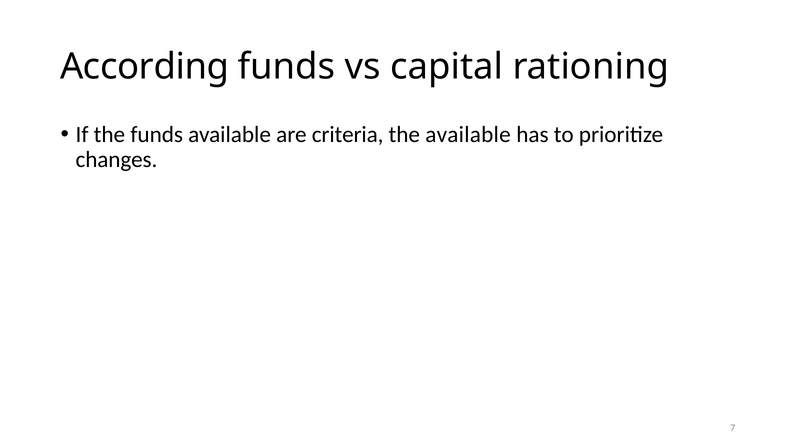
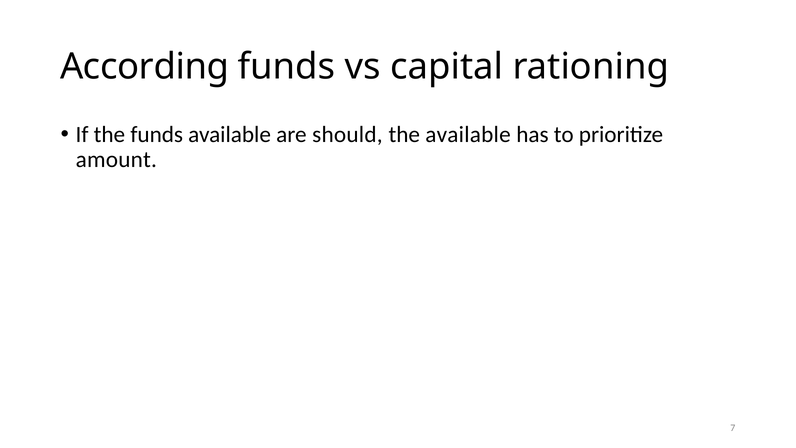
criteria: criteria -> should (347, 135)
changes: changes -> amount (116, 160)
